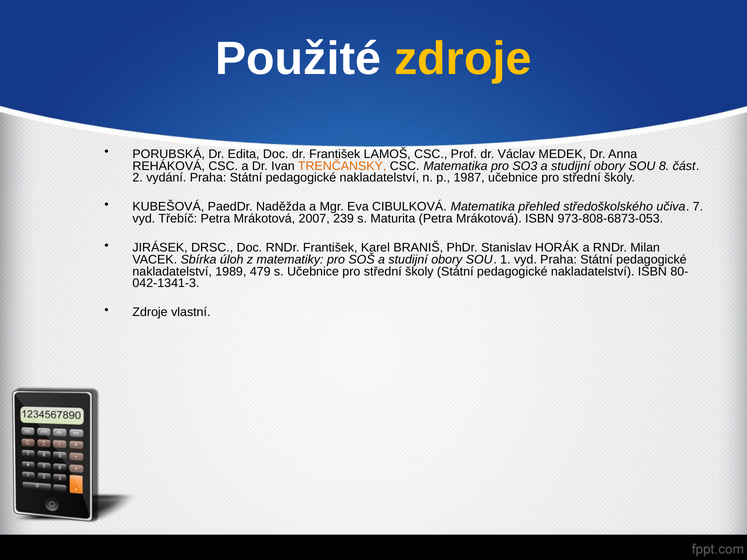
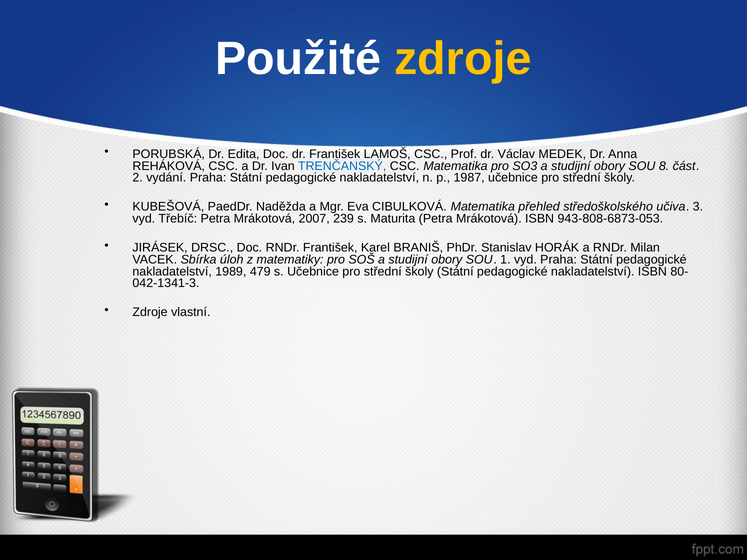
TRENČANSKÝ colour: orange -> blue (342, 166)
7: 7 -> 3 (698, 207)
973-808-6873-053: 973-808-6873-053 -> 943-808-6873-053 (610, 219)
